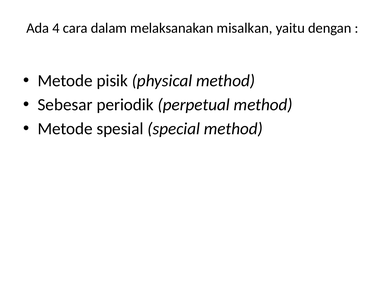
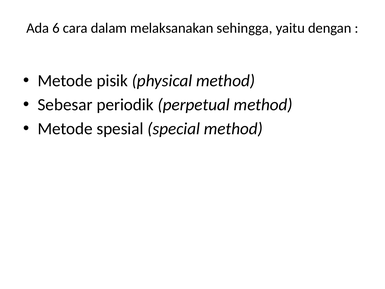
4: 4 -> 6 (56, 28)
misalkan: misalkan -> sehingga (245, 28)
